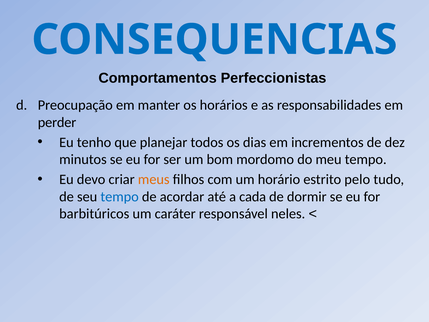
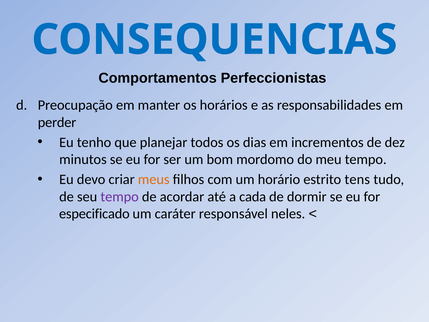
pelo: pelo -> tens (357, 179)
tempo colour: blue -> purple (120, 197)
barbitúricos: barbitúricos -> especificado (94, 214)
